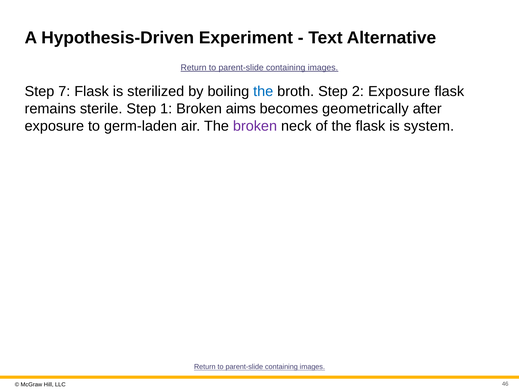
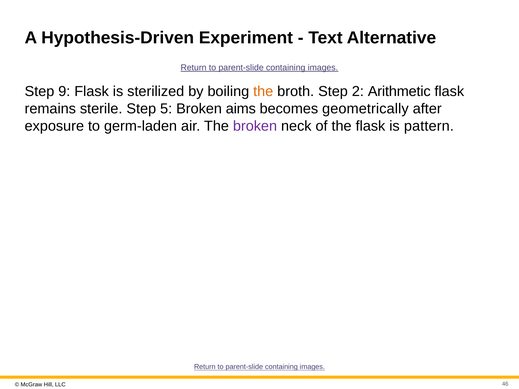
7: 7 -> 9 (64, 92)
the colour: blue -> orange (263, 92)
2 Exposure: Exposure -> Arithmetic (399, 92)
1: 1 -> 5 (166, 109)
system: system -> pattern (429, 126)
